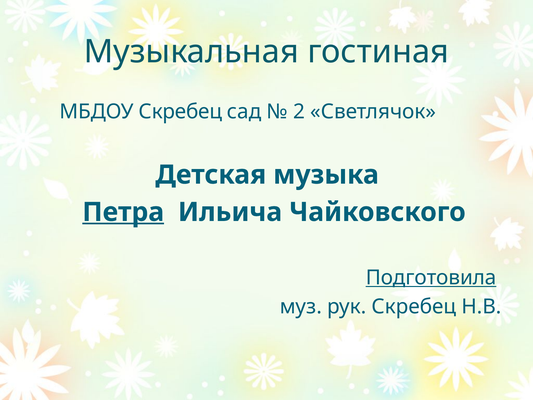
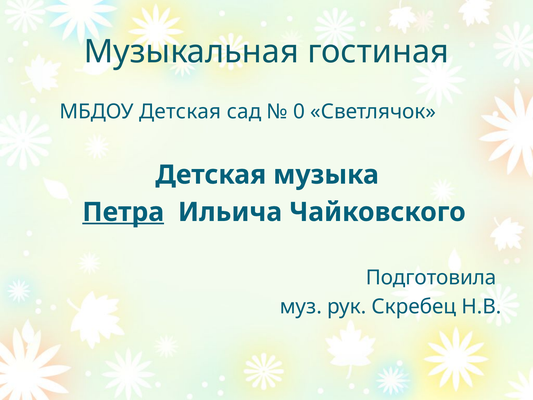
МБДОУ Скребец: Скребец -> Детская (180, 111)
2: 2 -> 0 (299, 111)
Подготовила underline: present -> none (431, 277)
